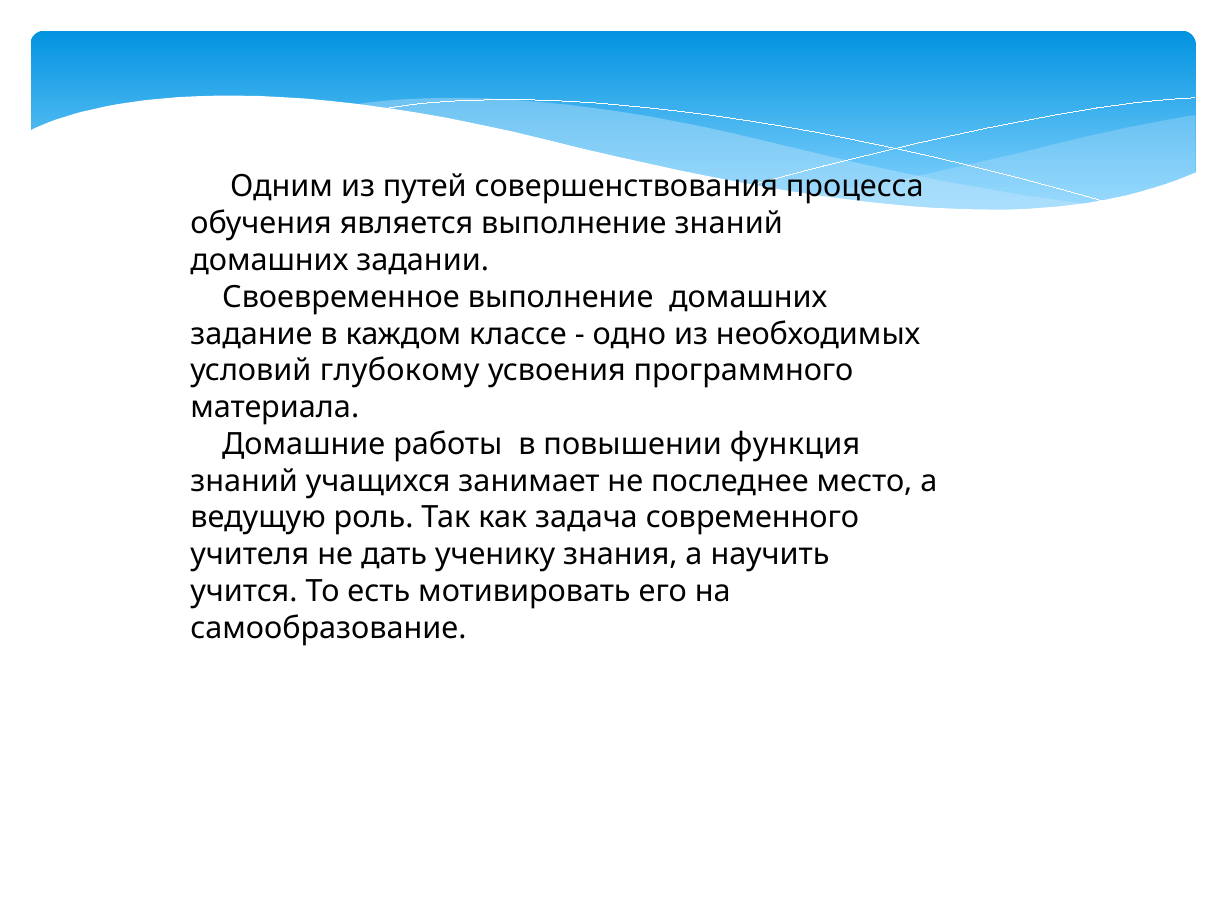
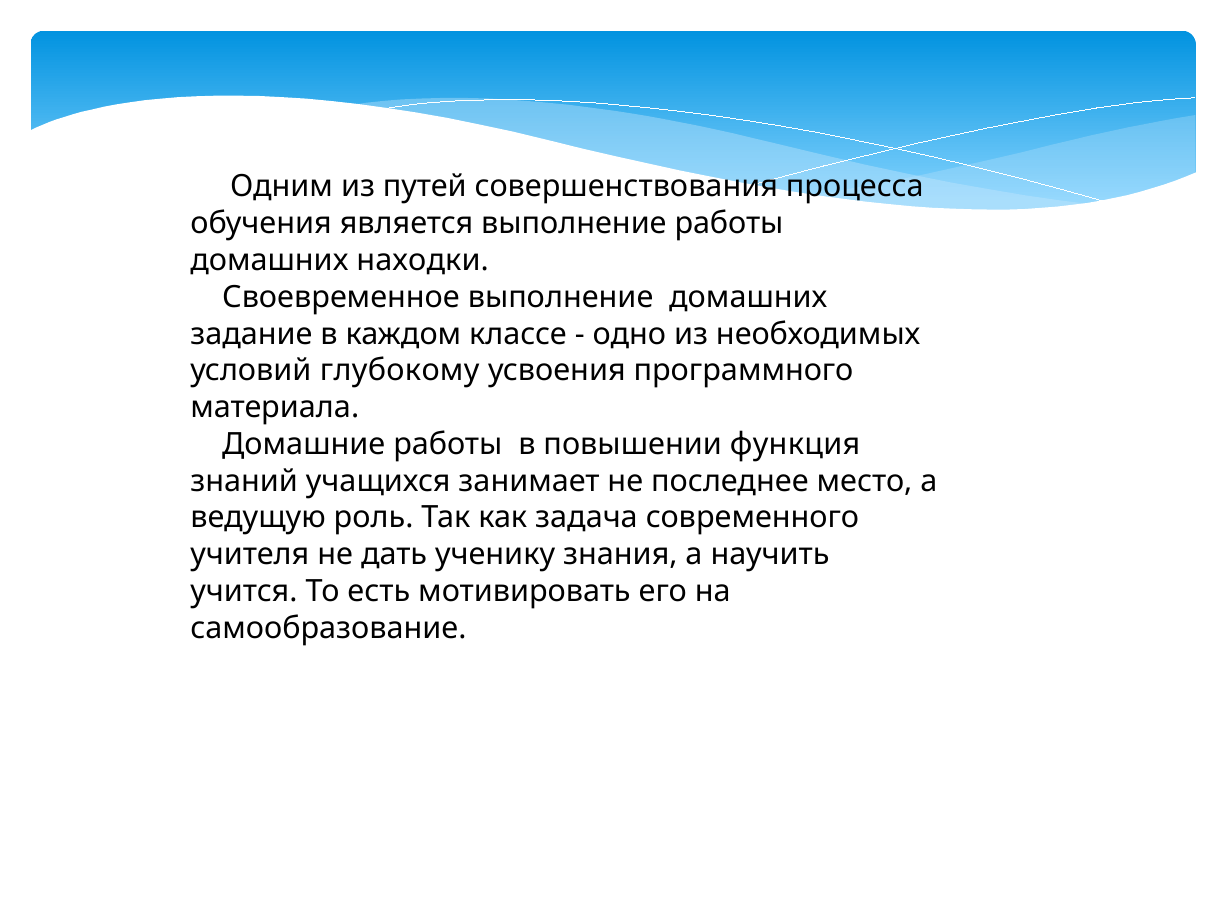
выполнение знаний: знаний -> работы (729, 224)
задании: задании -> находки (423, 260)
